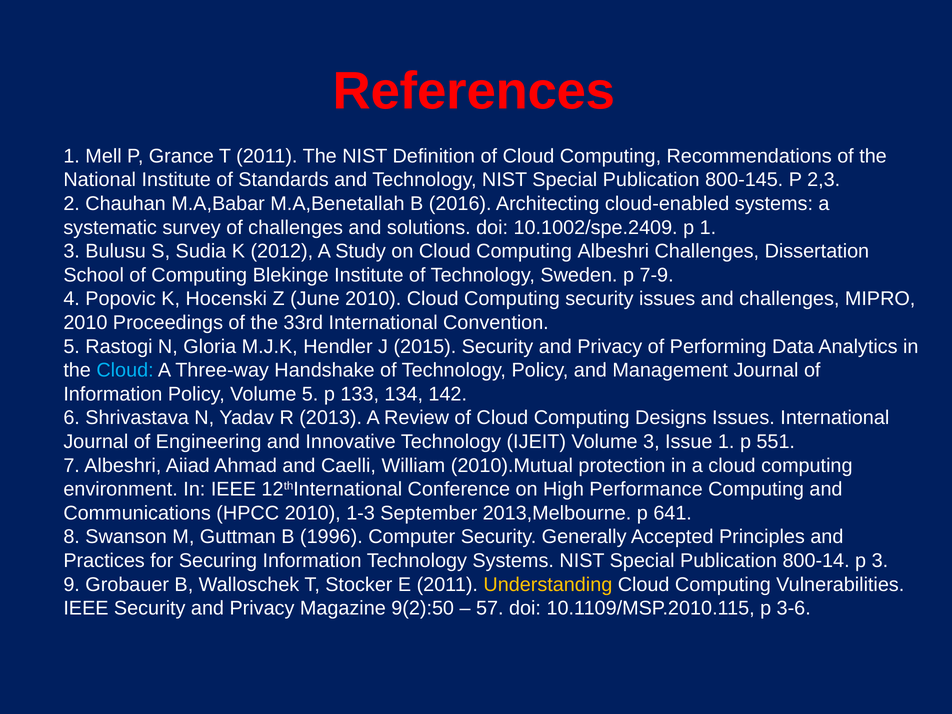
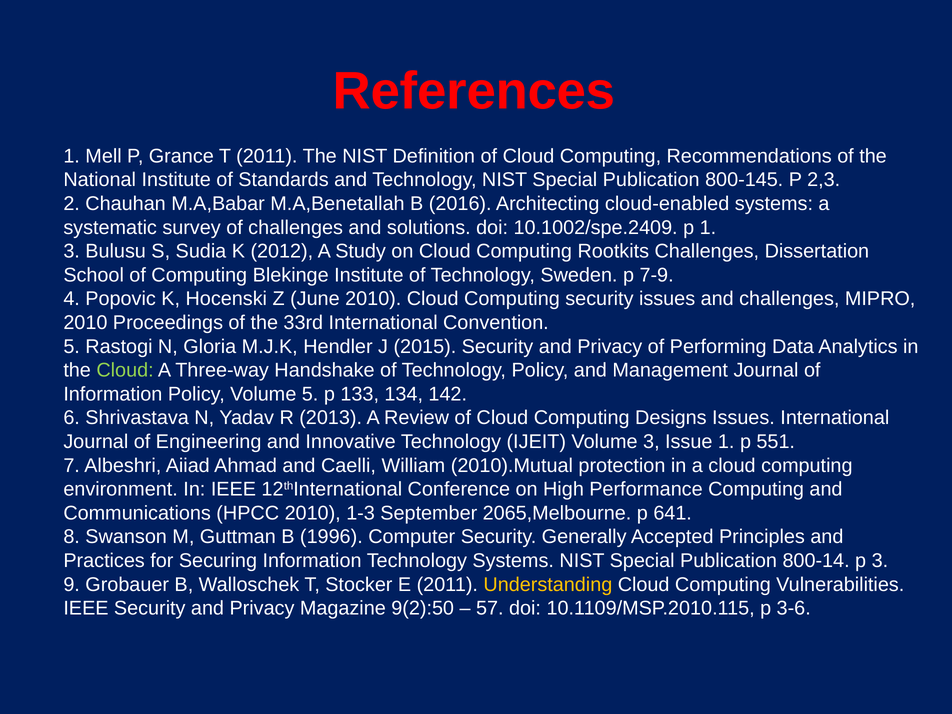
Computing Albeshri: Albeshri -> Rootkits (613, 251)
Cloud colour: light blue -> light green (125, 370)
2013,Melbourne: 2013,Melbourne -> 2065,Melbourne (557, 513)
